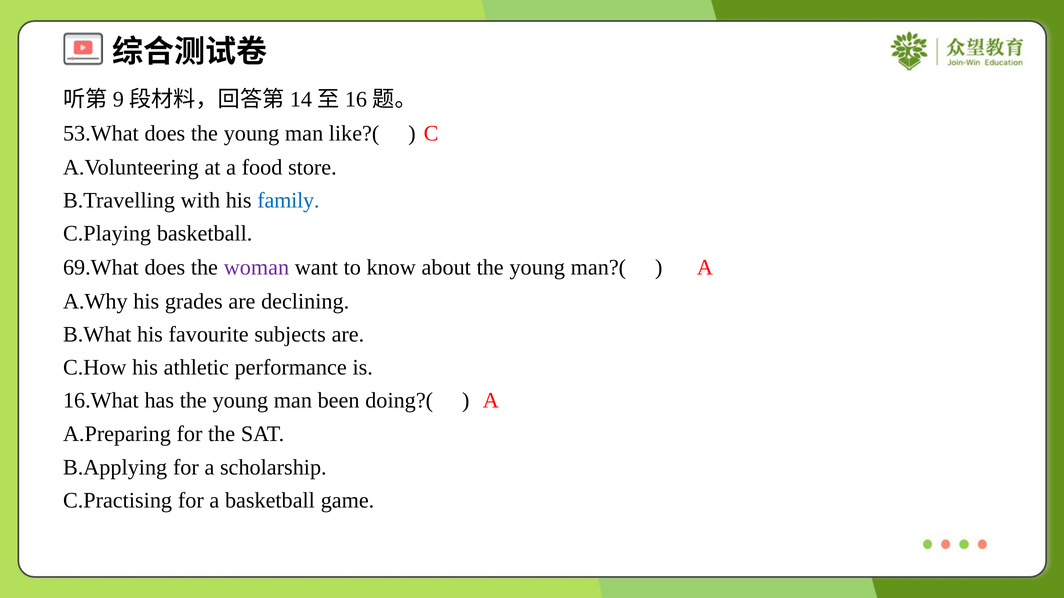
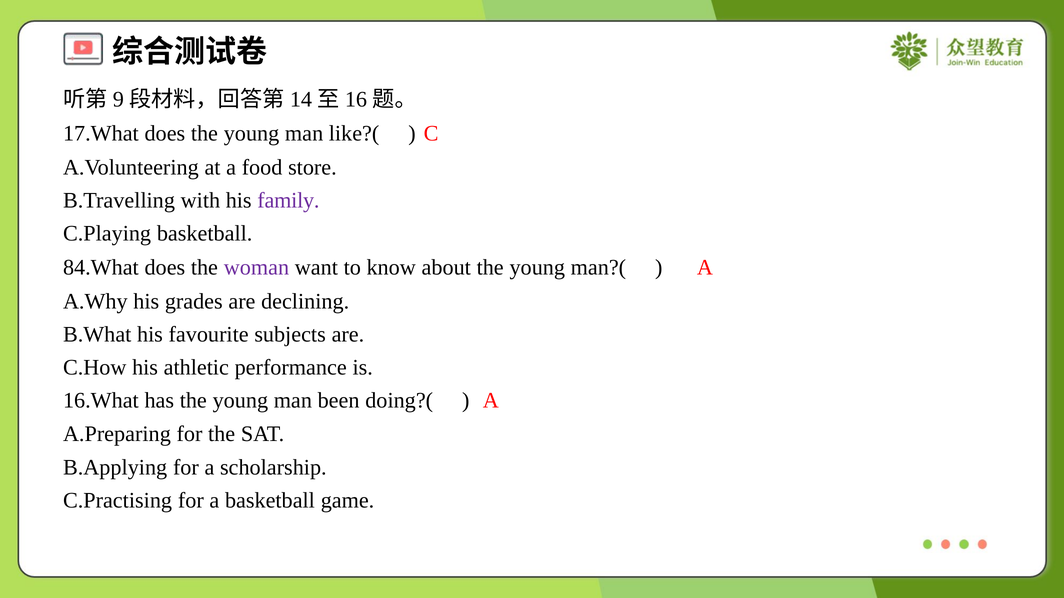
53.What: 53.What -> 17.What (101, 134)
family colour: blue -> purple (288, 201)
69.What: 69.What -> 84.What (101, 268)
